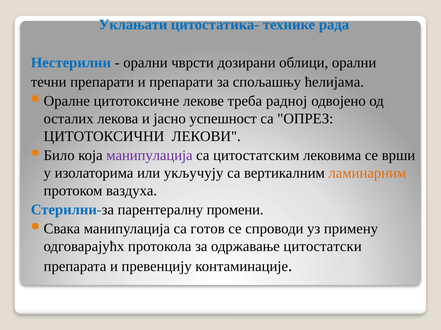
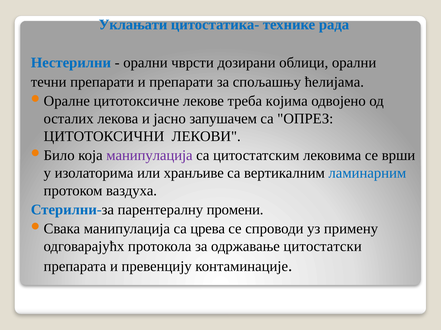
радној: радној -> којима (287, 101)
успешност: успешност -> запушачем (223, 119)
укључују: укључују -> хранљиве (194, 173)
ламинарним colour: orange -> blue (367, 173)
готов: готов -> црева (208, 229)
